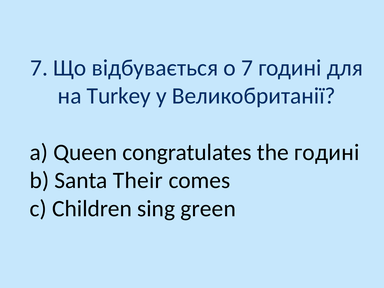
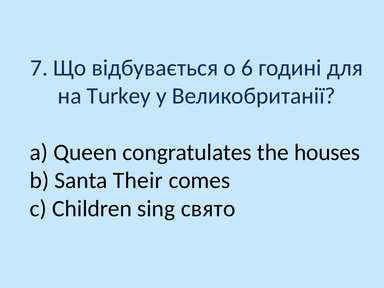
о 7: 7 -> 6 (247, 68)
the годині: годині -> houses (327, 152)
green: green -> свято (208, 209)
